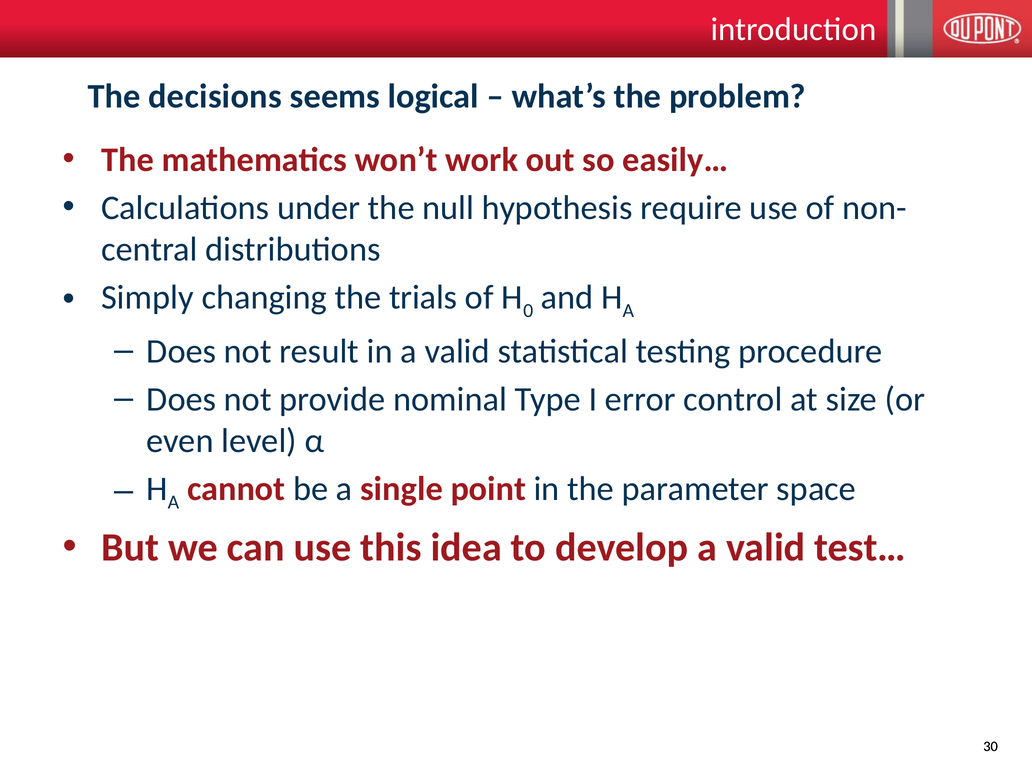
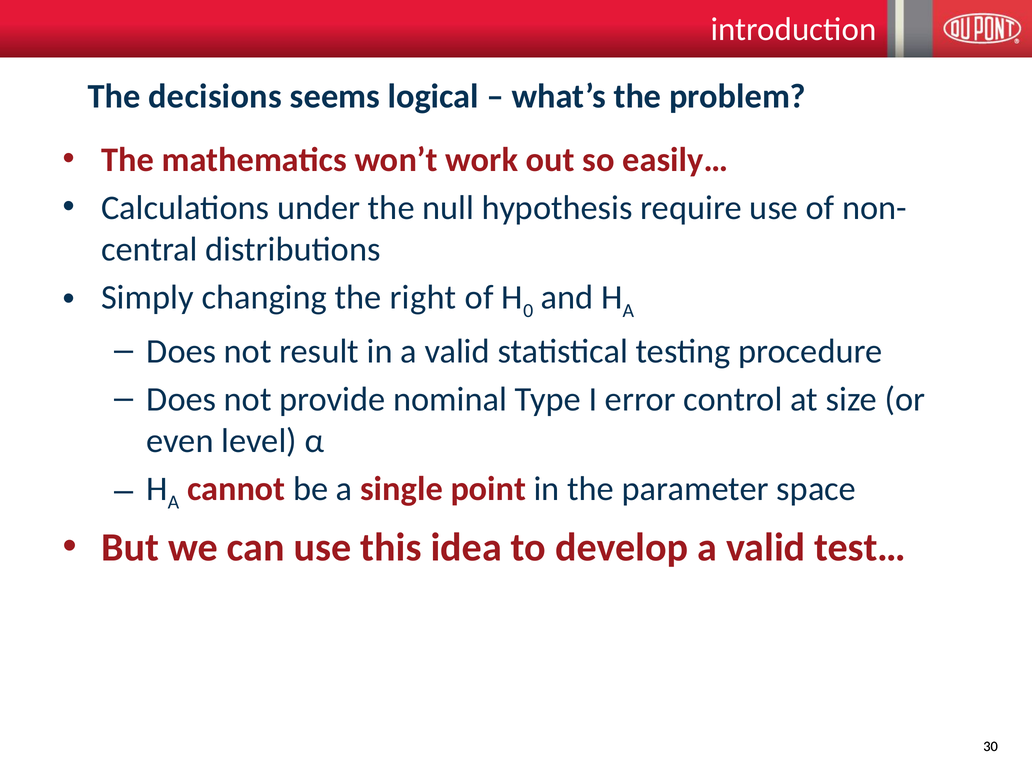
trials: trials -> right (423, 297)
